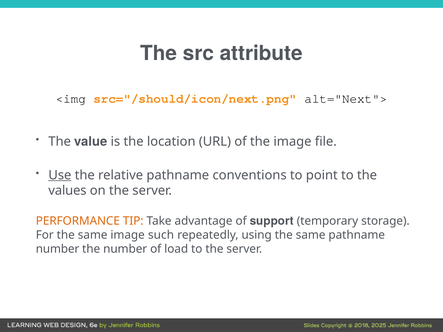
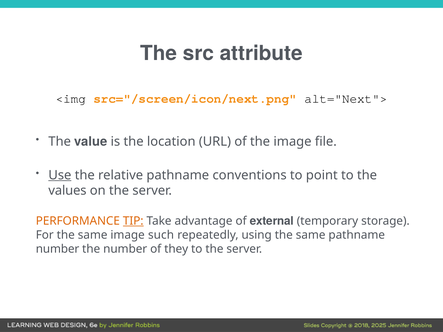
src="/should/icon/next.png: src="/should/icon/next.png -> src="/screen/icon/next.png (195, 99)
TIP underline: none -> present (133, 221)
support: support -> external (272, 221)
load: load -> they (176, 249)
